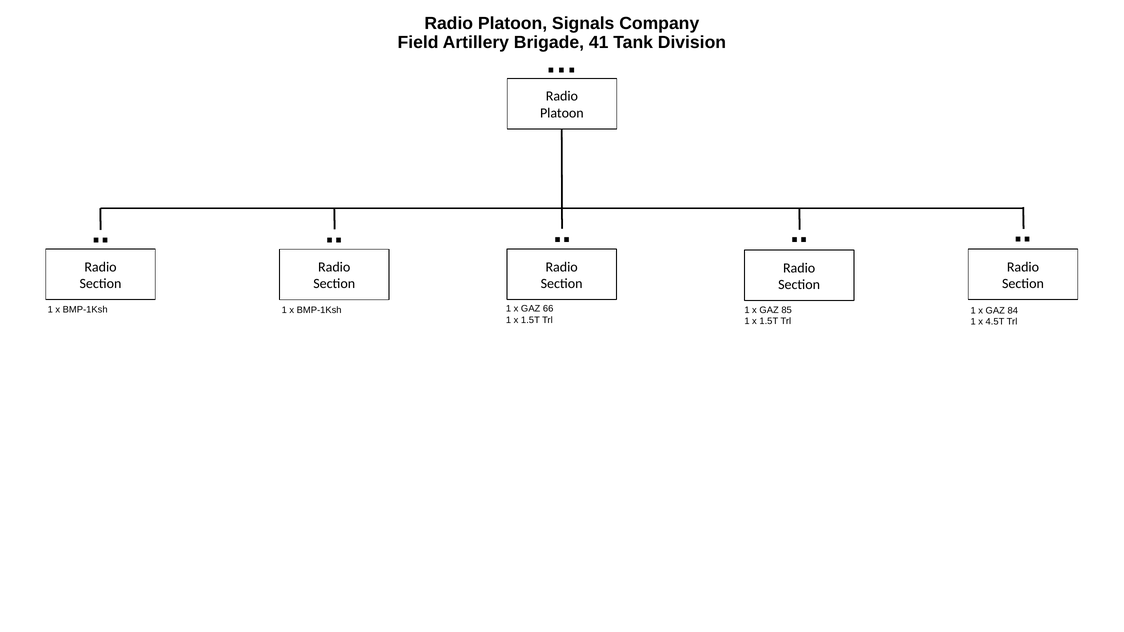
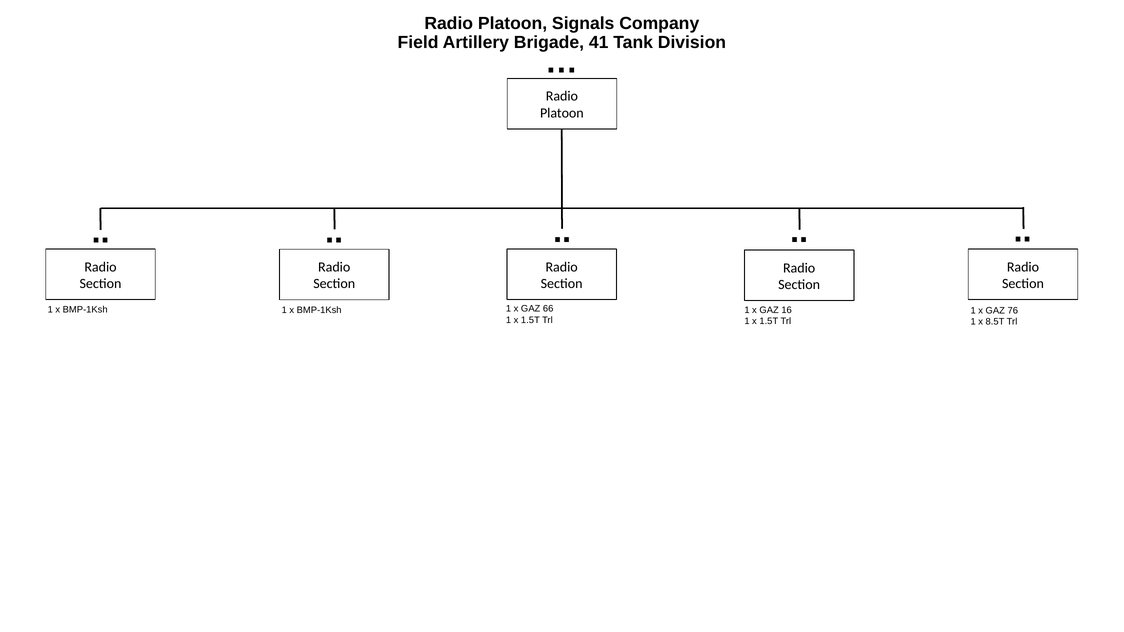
85: 85 -> 16 (787, 310)
84: 84 -> 76 (1013, 311)
4.5T: 4.5T -> 8.5T (995, 322)
